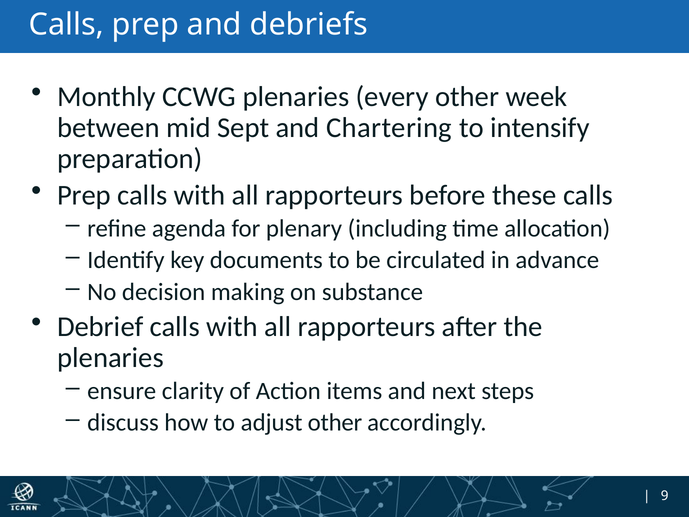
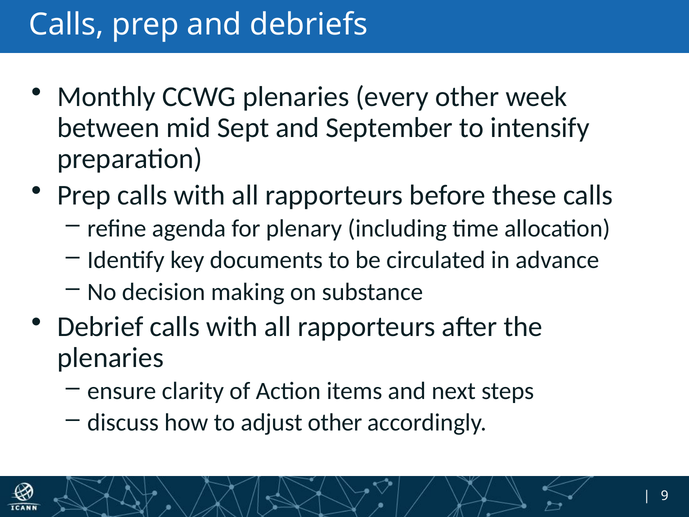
Chartering: Chartering -> September (389, 128)
